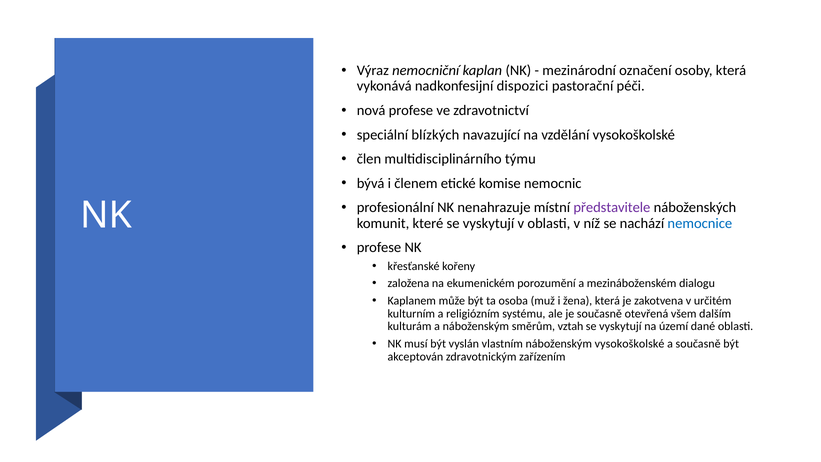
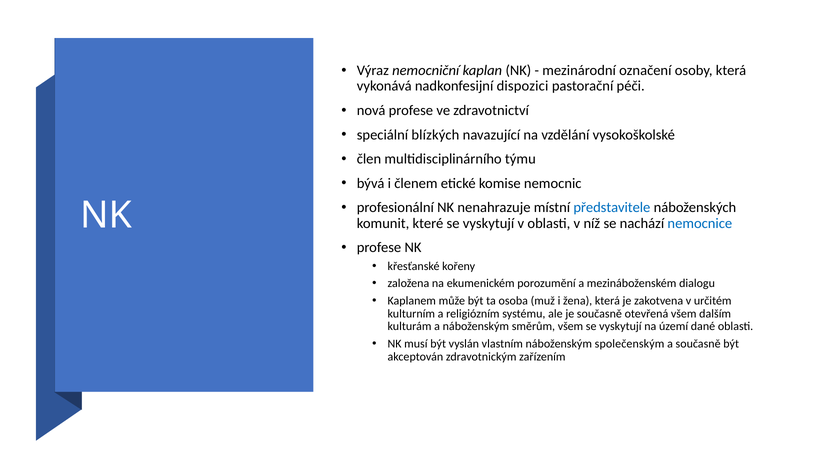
představitele colour: purple -> blue (612, 207)
směrům vztah: vztah -> všem (570, 326)
náboženským vysokoškolské: vysokoškolské -> společenským (630, 344)
